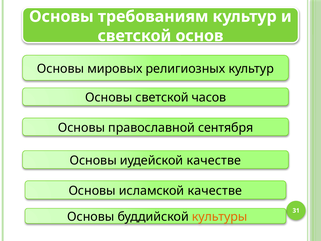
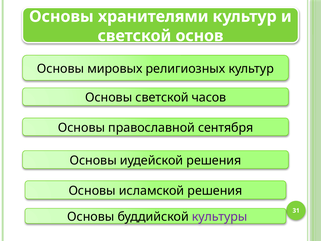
требованиям: требованиям -> хранителями (153, 17)
качестве: качестве -> решения (214, 160)
качестве: качестве -> решения (215, 191)
культуры colour: orange -> purple (220, 217)
